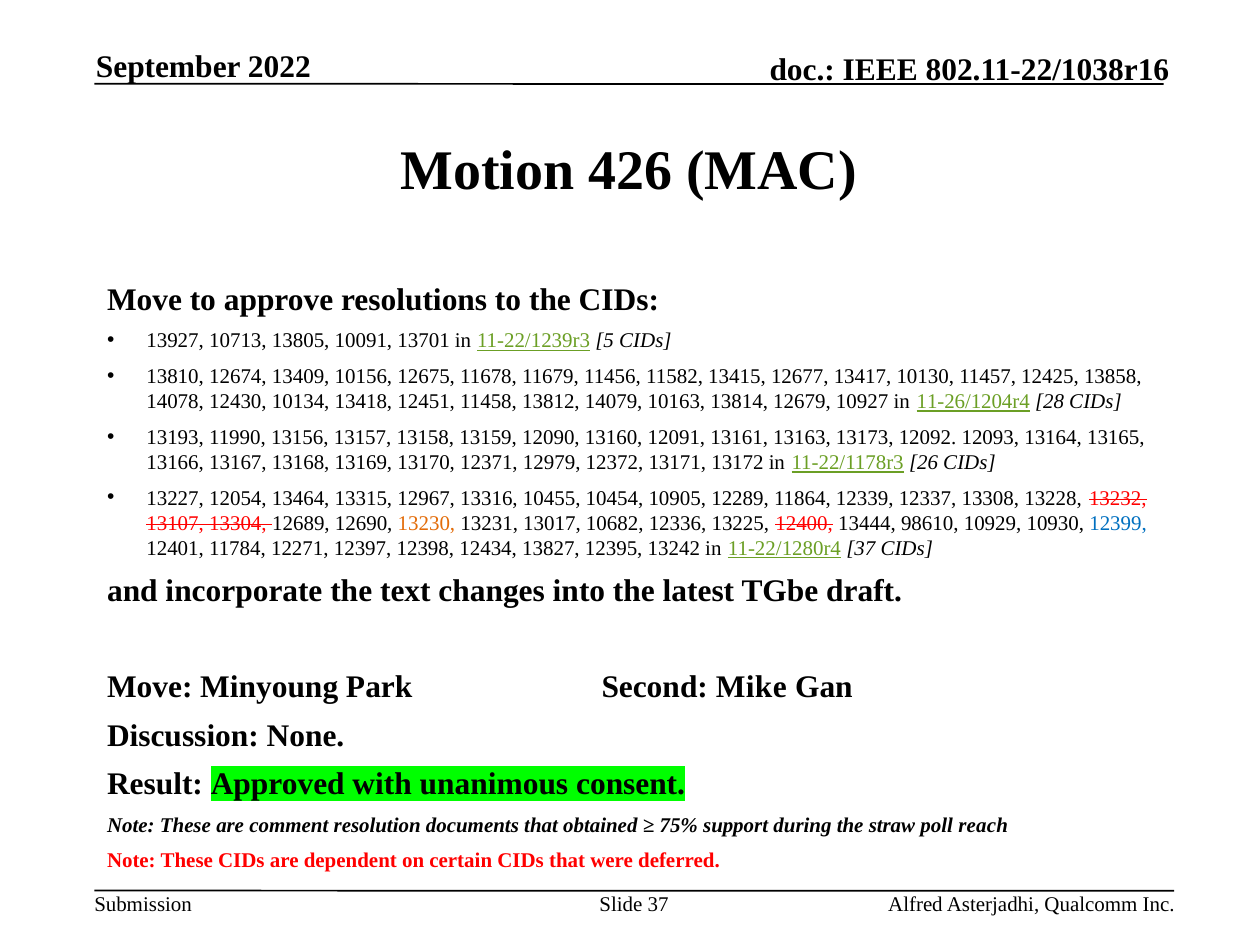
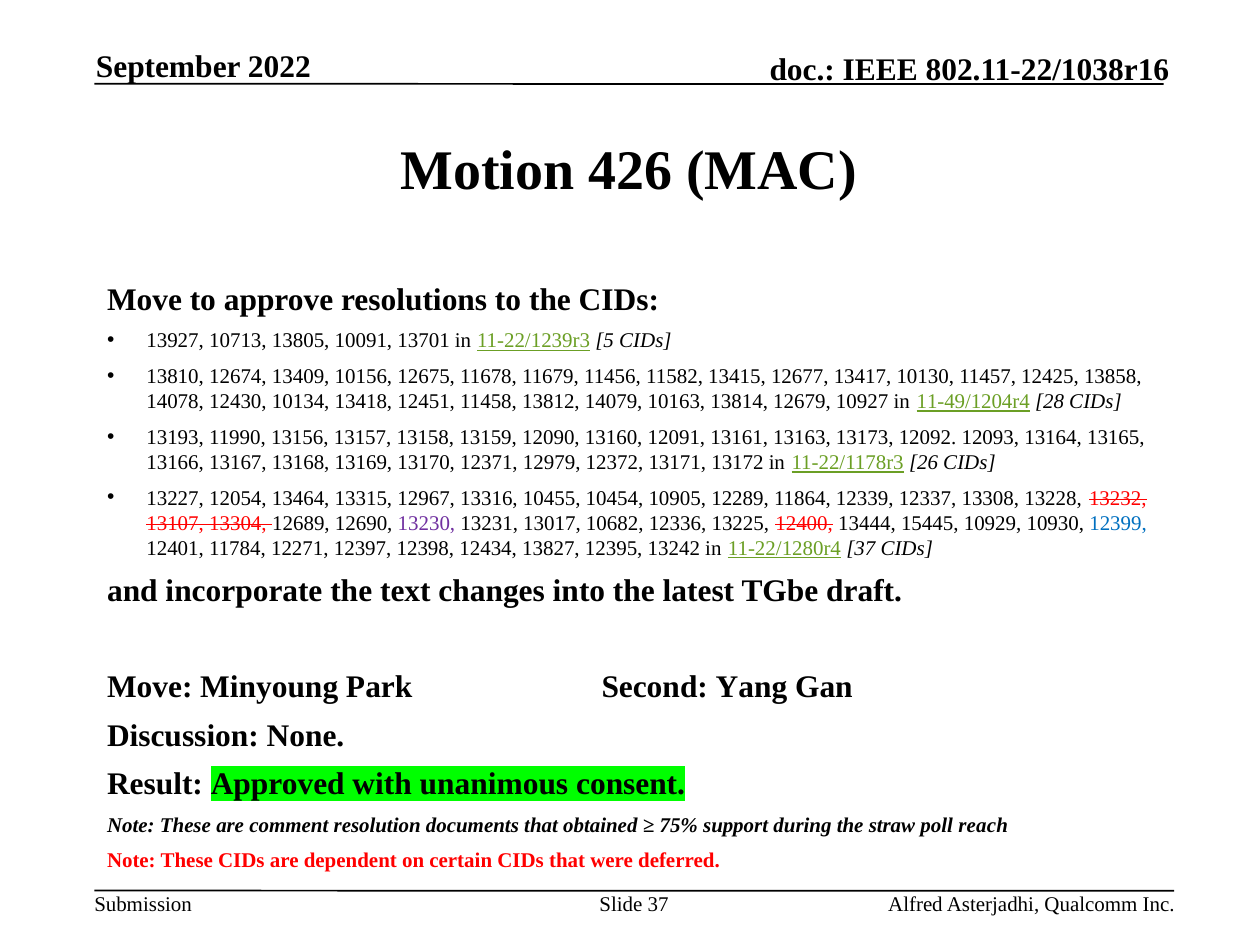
11-26/1204r4: 11-26/1204r4 -> 11-49/1204r4 (973, 402)
13230 colour: orange -> purple (426, 524)
98610: 98610 -> 15445 (930, 524)
Mike: Mike -> Yang (751, 688)
